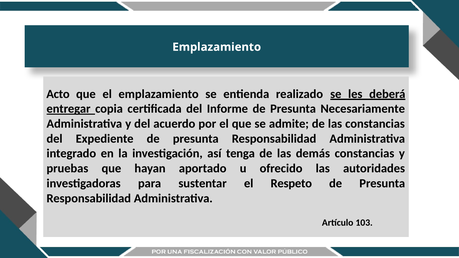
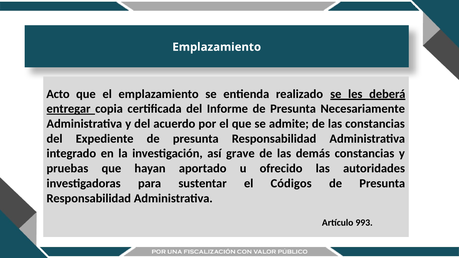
tenga: tenga -> grave (240, 154)
Respeto: Respeto -> Códigos (291, 183)
103: 103 -> 993 (364, 223)
